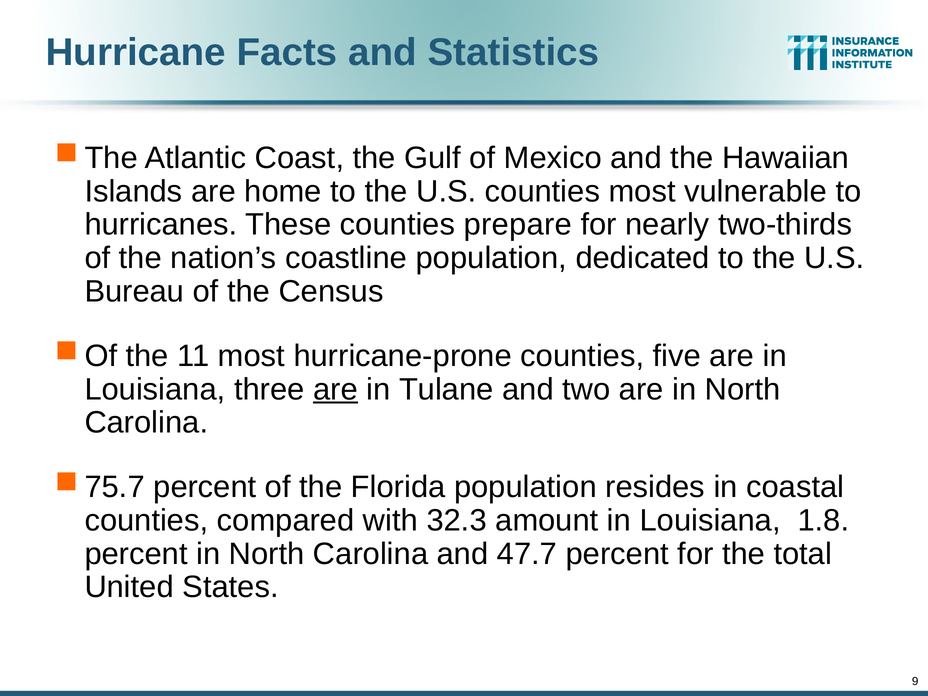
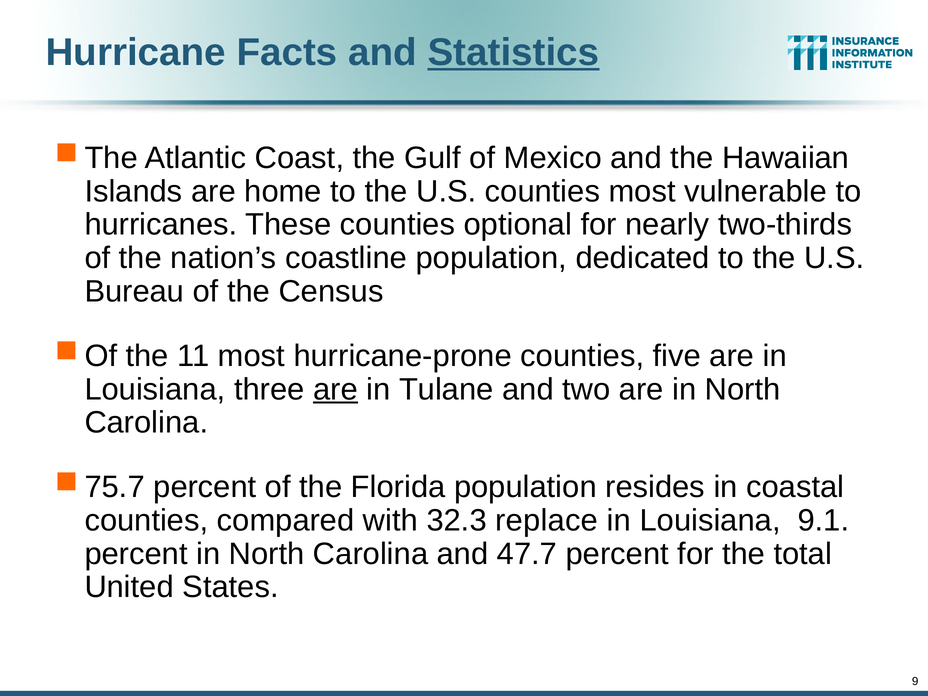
Statistics underline: none -> present (513, 53)
prepare: prepare -> optional (518, 225)
amount: amount -> replace (547, 520)
1.8: 1.8 -> 9.1 (823, 520)
